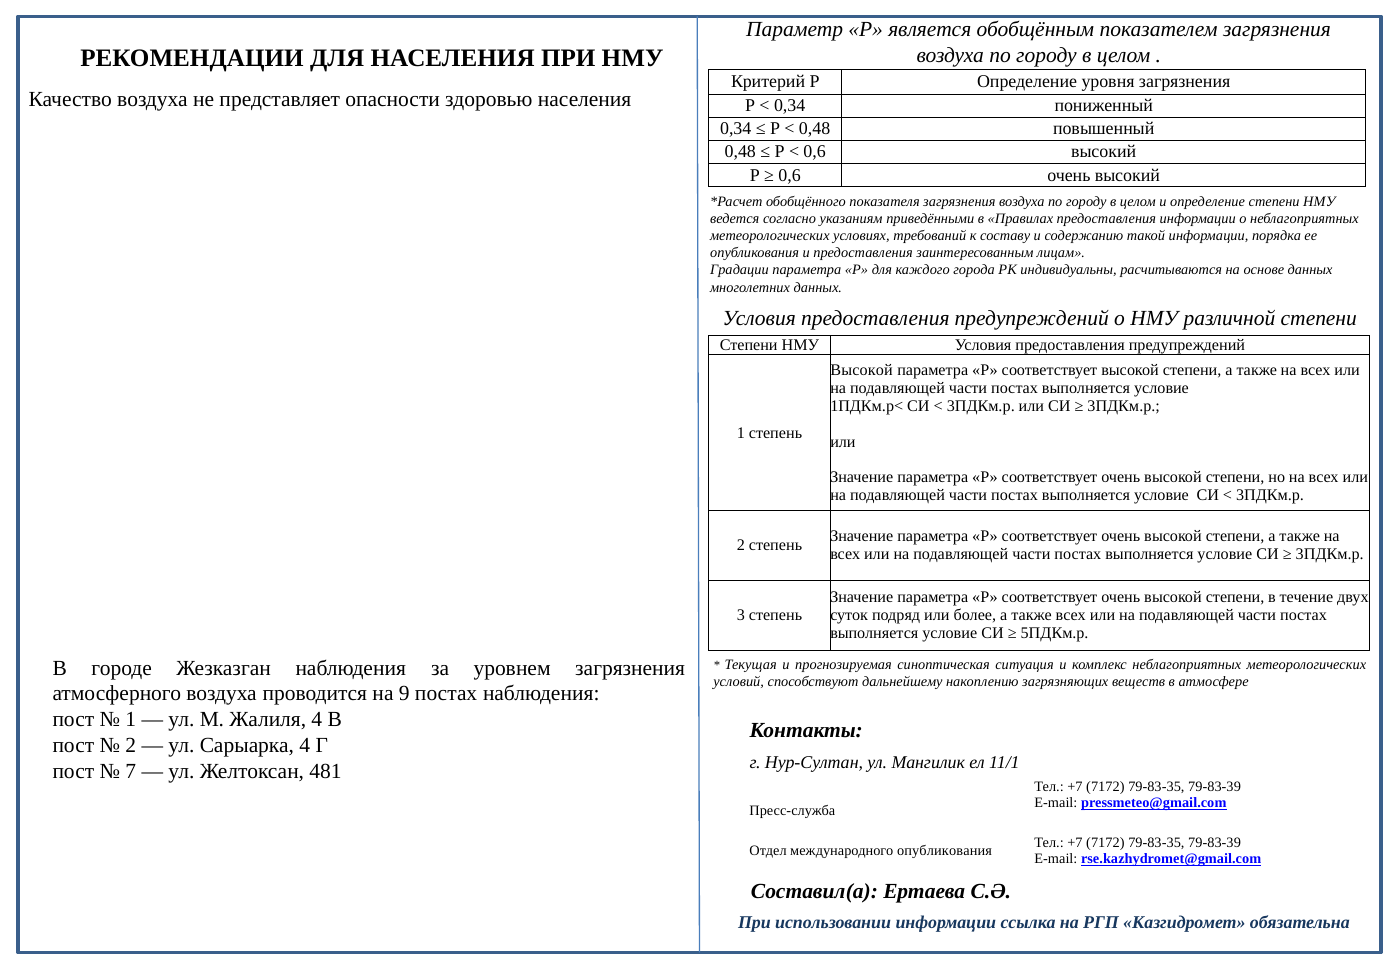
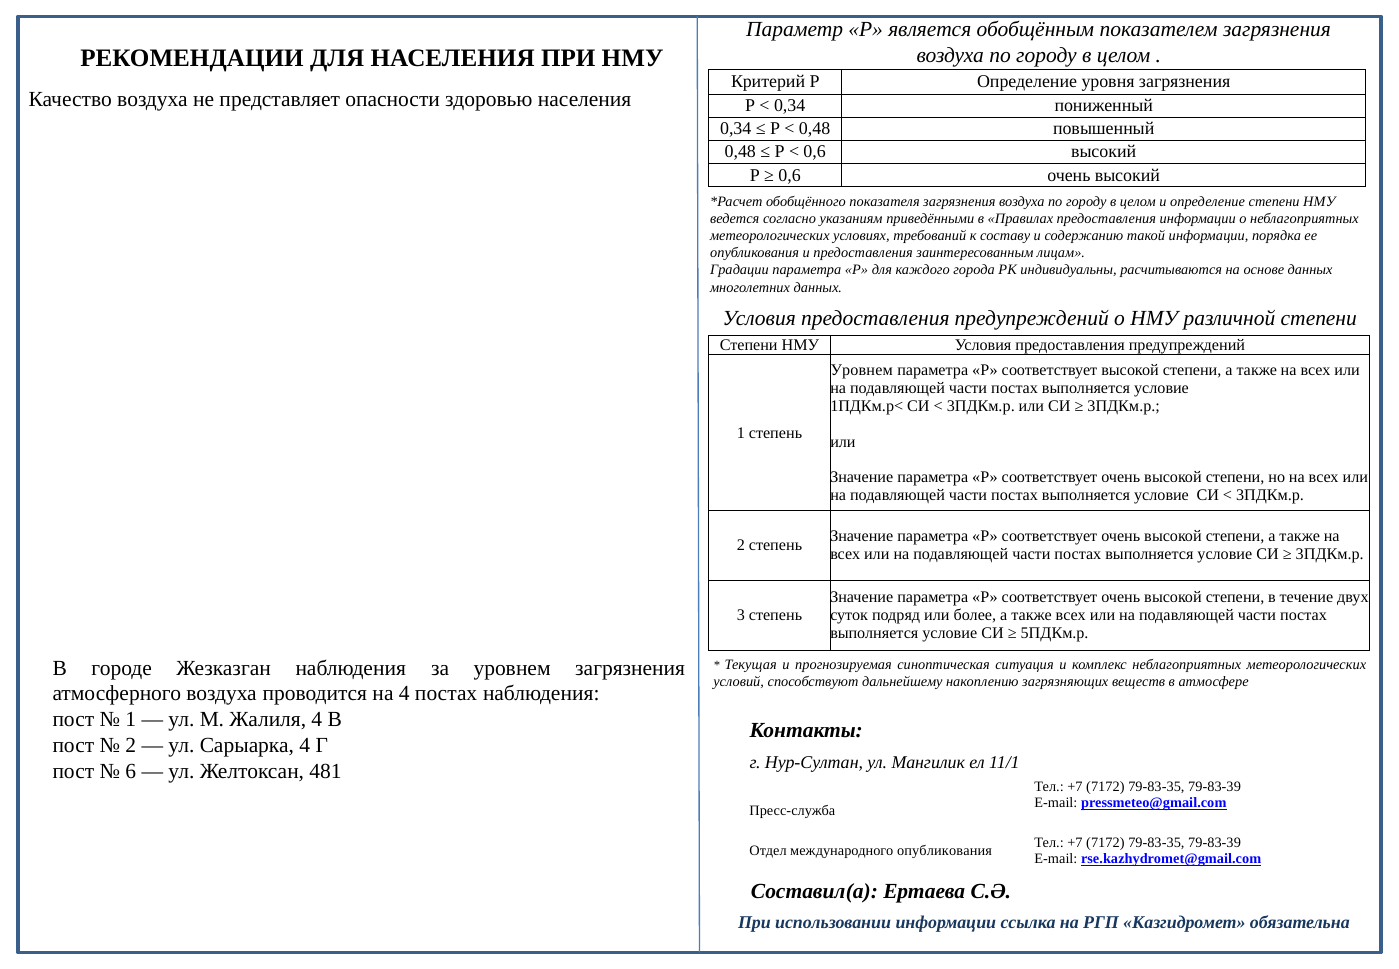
Высокой: Высокой -> Уровнем (862, 370)
на 9: 9 -> 4 (404, 693)
7: 7 -> 6 (131, 771)
